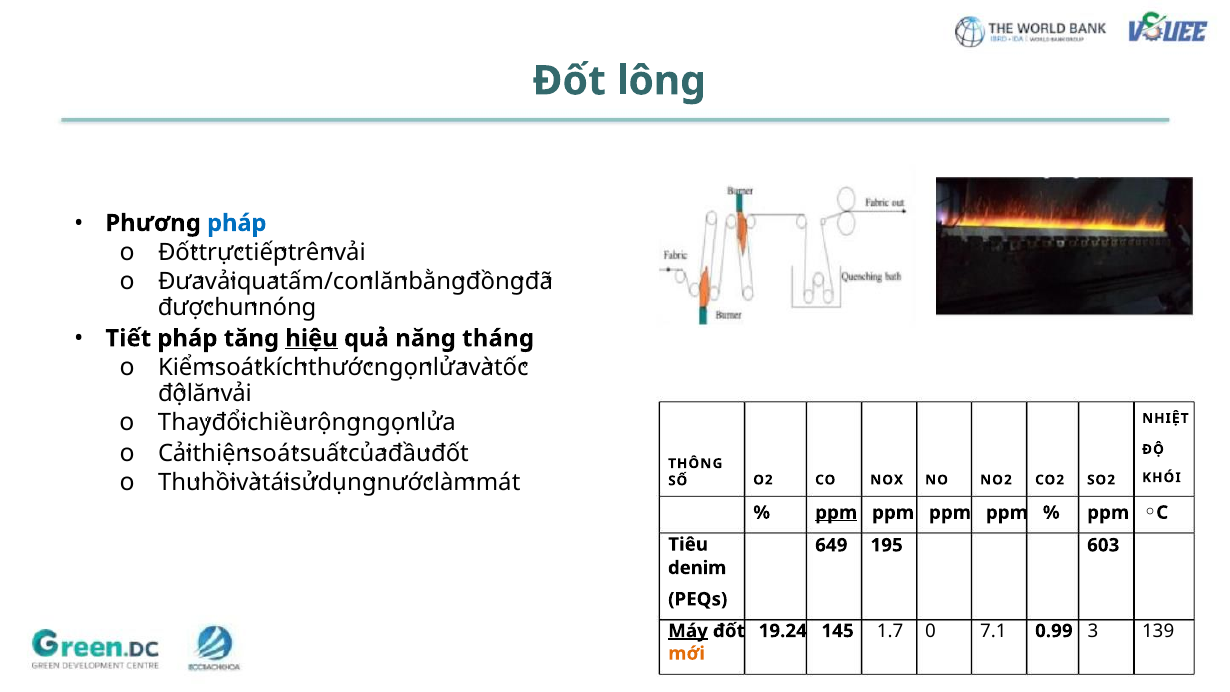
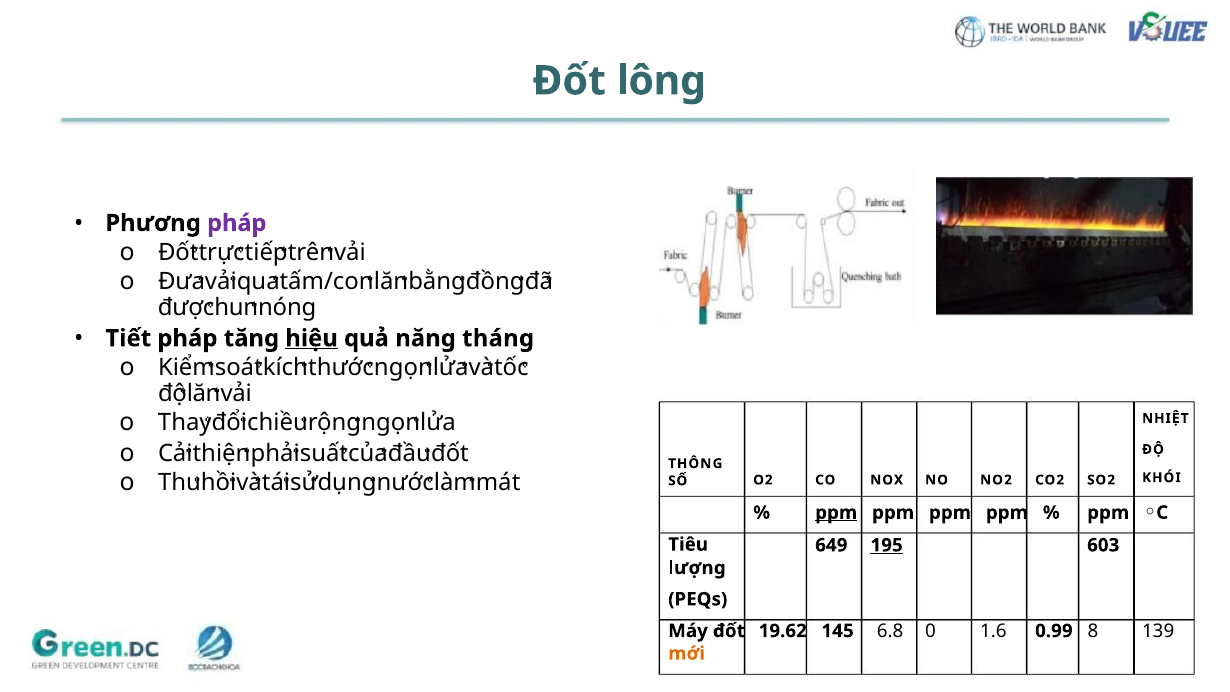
pháp colour: blue -> purple (237, 223)
soát: soát -> phải (275, 454)
195 underline: none -> present (887, 545)
denim: denim -> lượng (697, 568)
Máy underline: present -> none (688, 631)
19.24: 19.24 -> 19.62 (783, 631)
1.7: 1.7 -> 6.8 (890, 631)
7.1: 7.1 -> 1.6 (993, 631)
3: 3 -> 8 (1093, 631)
